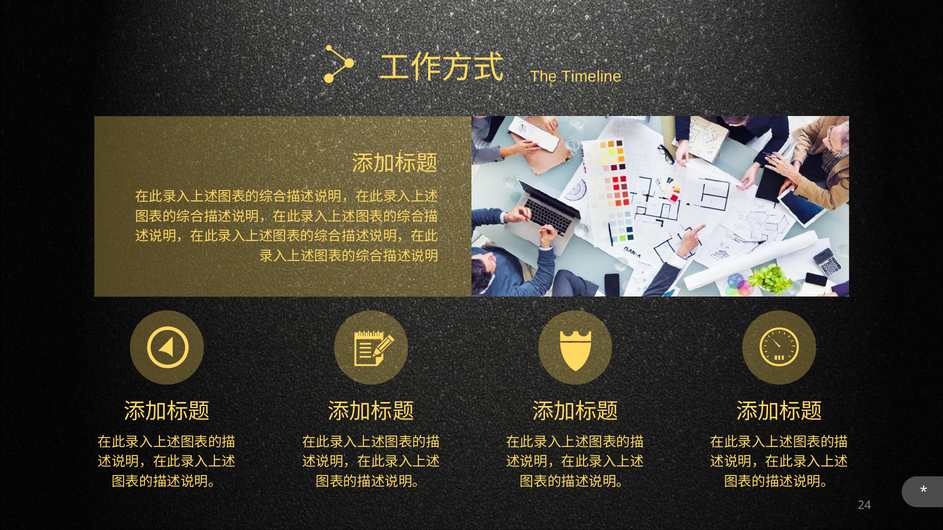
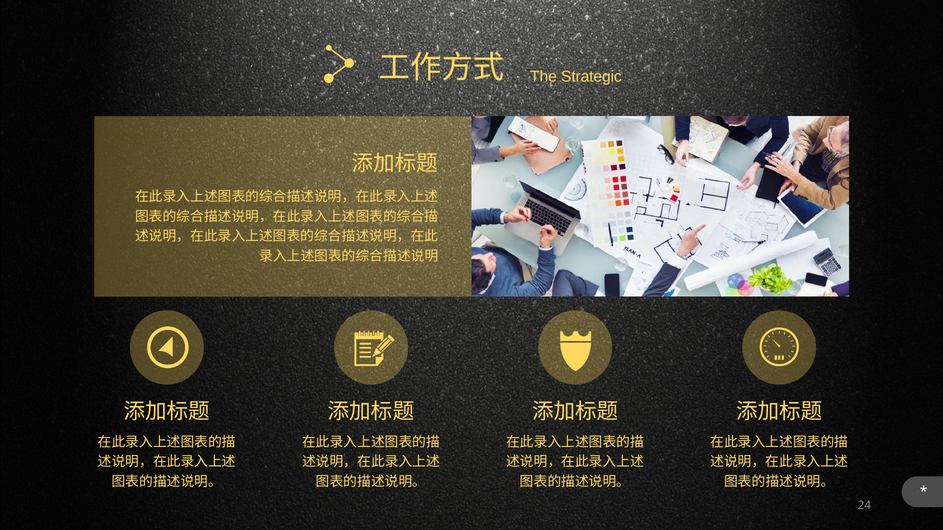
Timeline: Timeline -> Strategic (591, 77)
